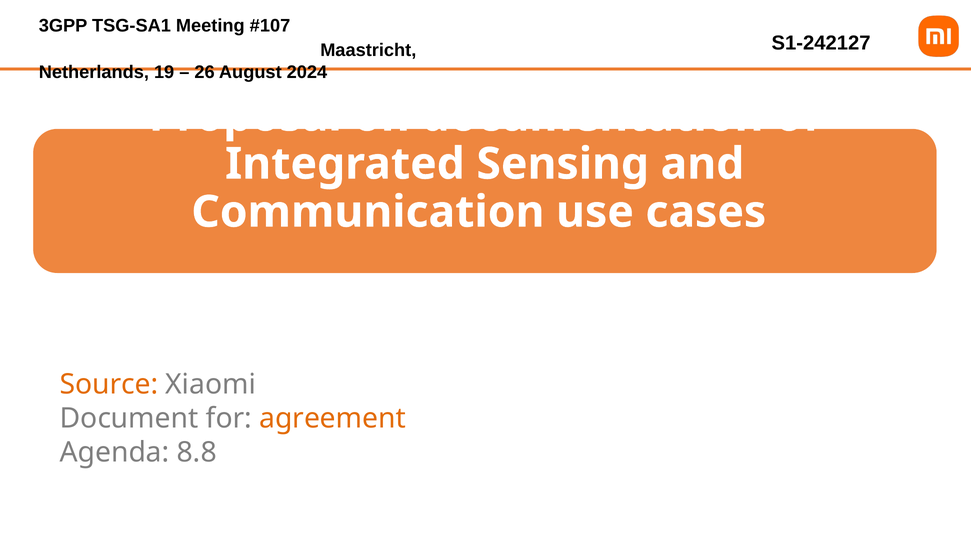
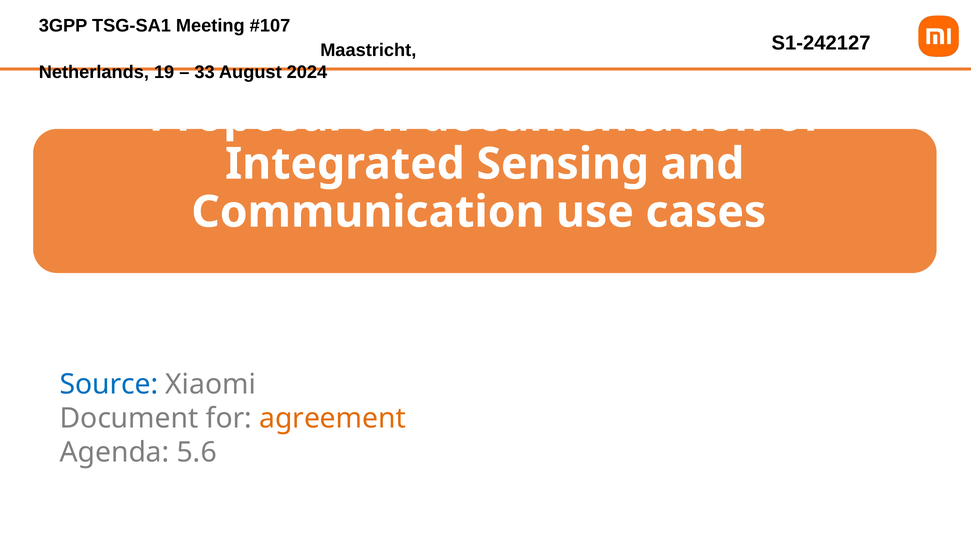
26: 26 -> 33 (205, 72)
Source colour: orange -> blue (109, 385)
8.8: 8.8 -> 5.6 (197, 453)
